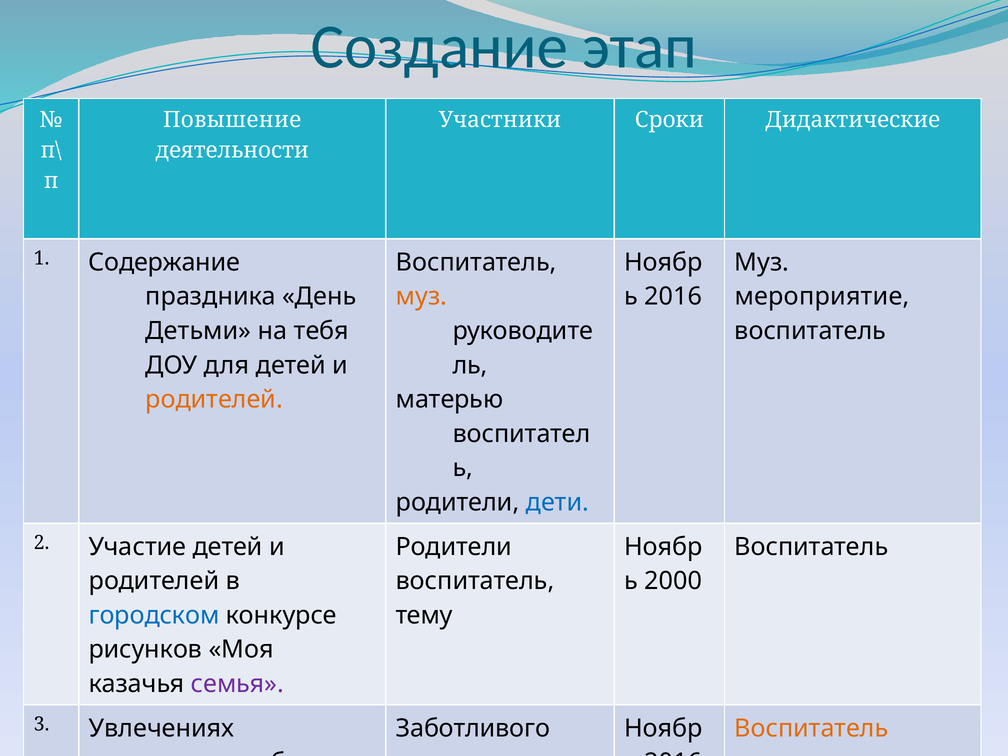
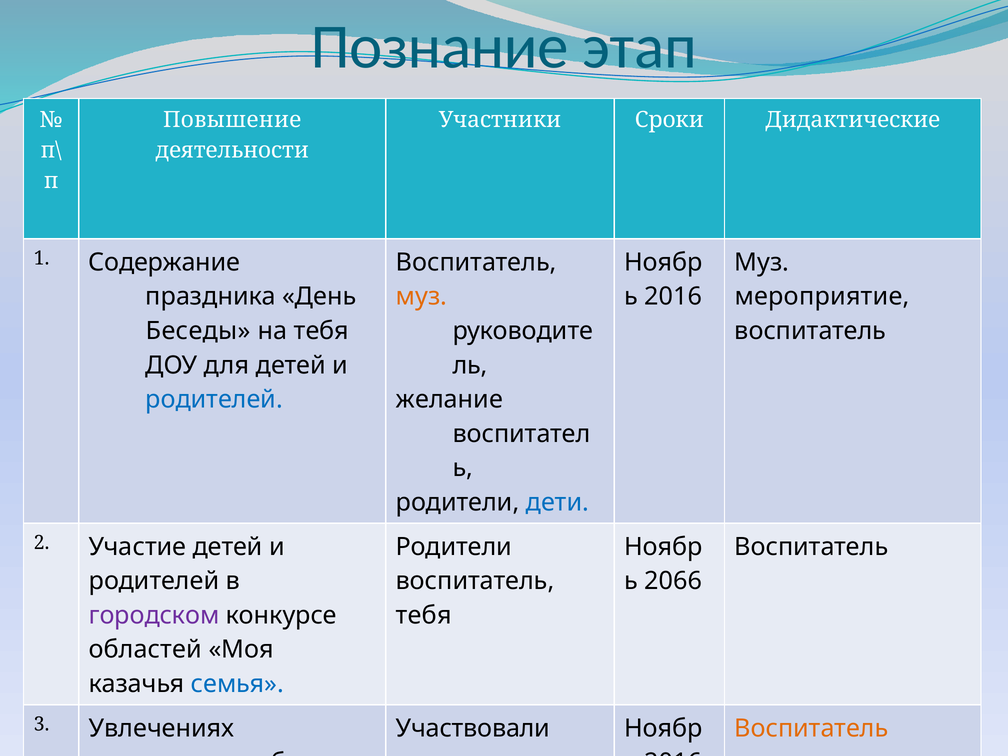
Создание: Создание -> Познание (440, 47)
Детьми: Детьми -> Беседы (198, 331)
родителей colour: orange -> blue (214, 399)
матерью: матерью -> желание (449, 399)
2000: 2000 -> 2066 (673, 581)
городском colour: blue -> purple (154, 615)
тему: тему -> тебя (424, 615)
рисунков: рисунков -> областей (145, 650)
семья colour: purple -> blue (237, 684)
Заботливого: Заботливого -> Участвовали (473, 728)
